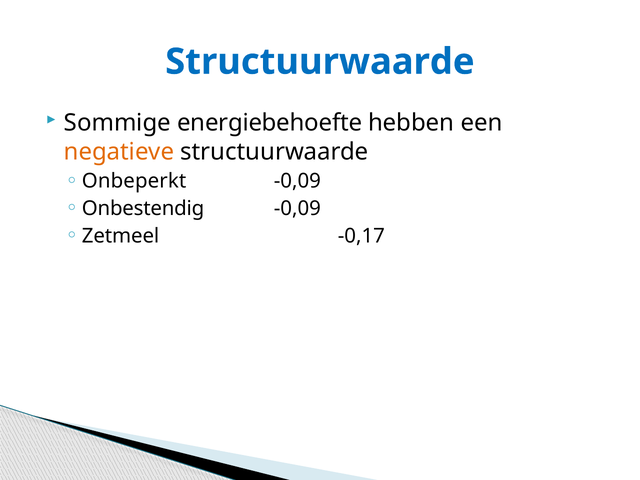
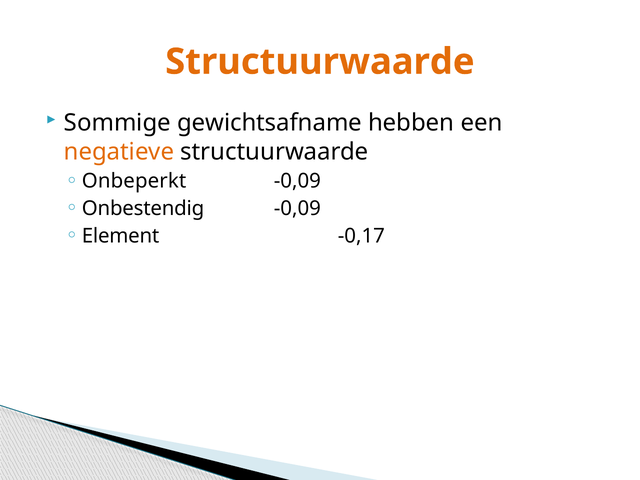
Structuurwaarde colour: blue -> orange (320, 62)
energiebehoefte: energiebehoefte -> gewichtsafname (270, 123)
Zetmeel: Zetmeel -> Element (121, 236)
